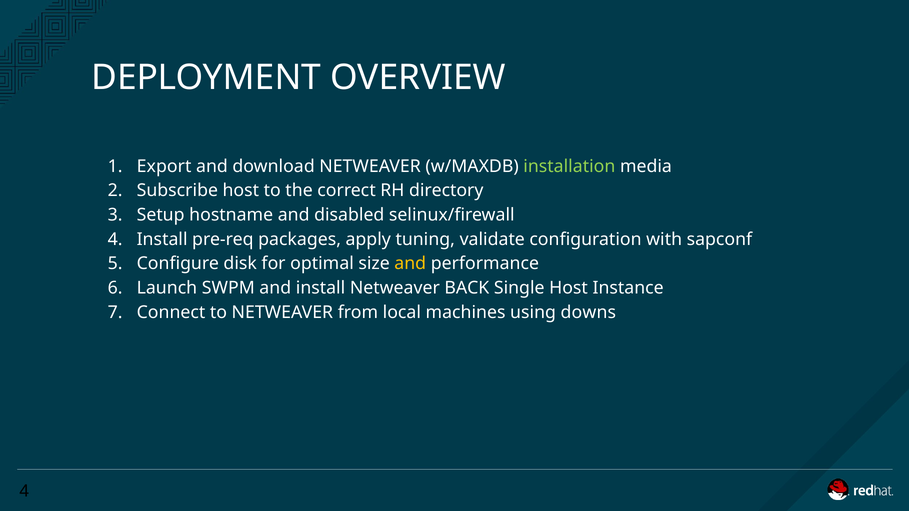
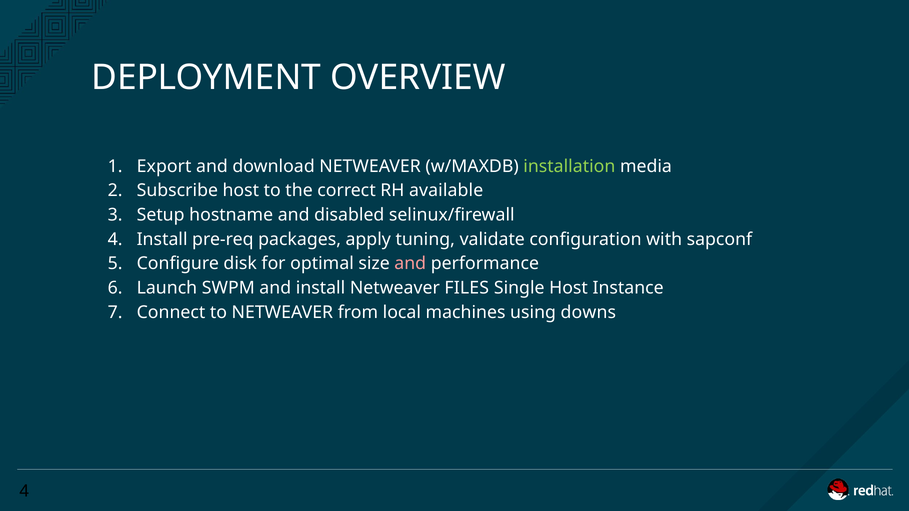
directory: directory -> available (446, 191)
and colour: yellow -> pink (410, 264)
BACK: BACK -> FILES (467, 288)
